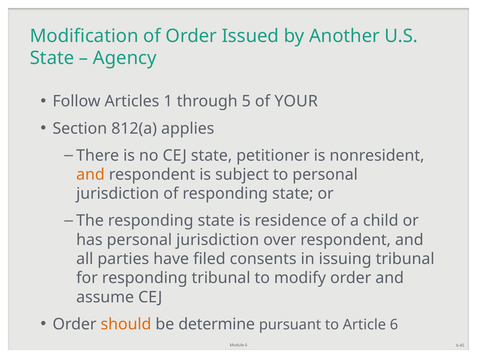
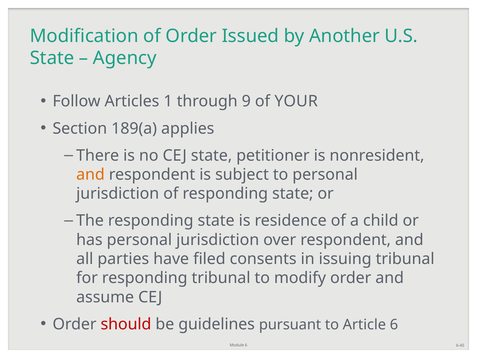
5: 5 -> 9 (246, 101)
812(a: 812(a -> 189(a (134, 128)
should colour: orange -> red (126, 324)
determine: determine -> guidelines (217, 324)
